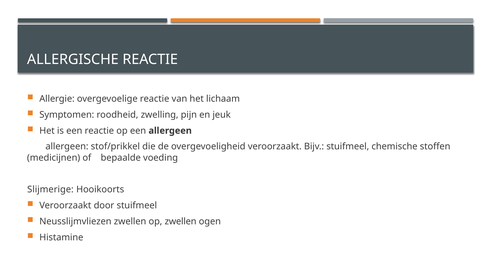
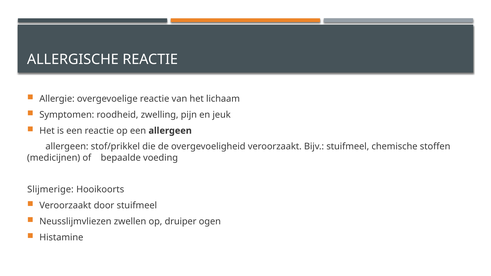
op zwellen: zwellen -> druiper (181, 222)
